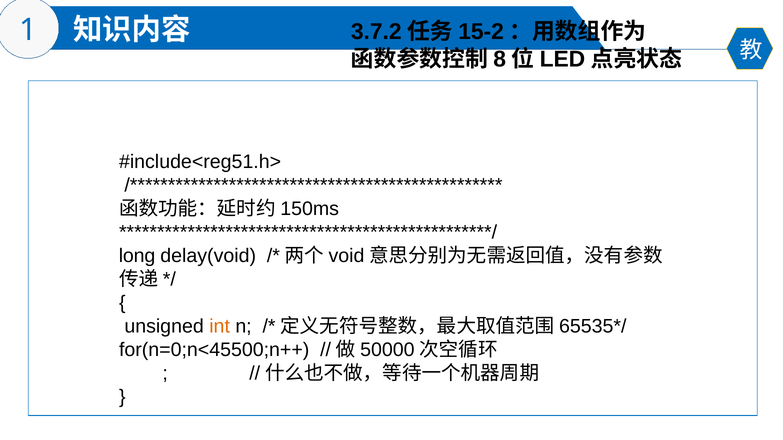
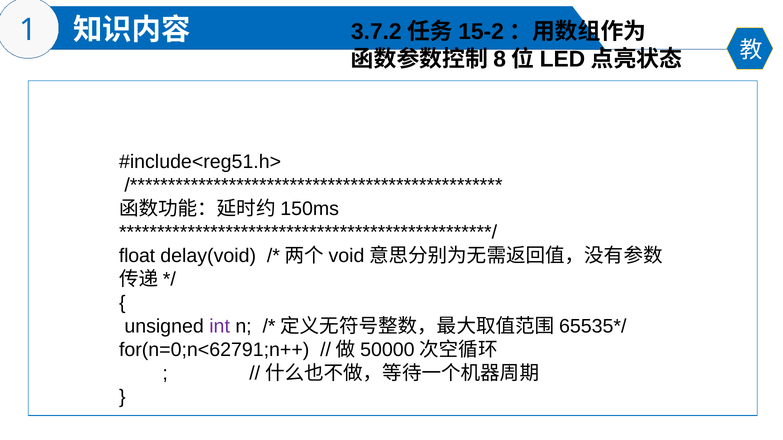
long: long -> float (137, 256)
int colour: orange -> purple (220, 327)
for(n=0;n<45500;n++: for(n=0;n<45500;n++ -> for(n=0;n<62791;n++ (214, 350)
